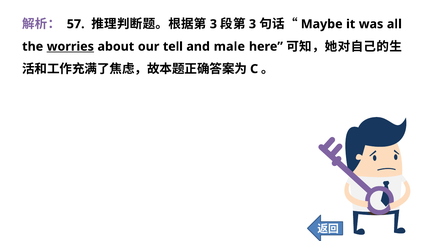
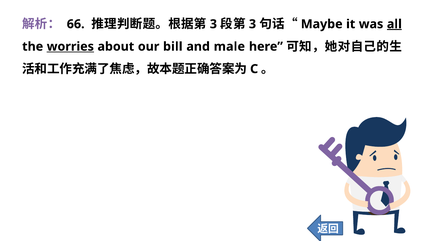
57: 57 -> 66 (76, 24)
all underline: none -> present (394, 24)
tell: tell -> bill (173, 47)
